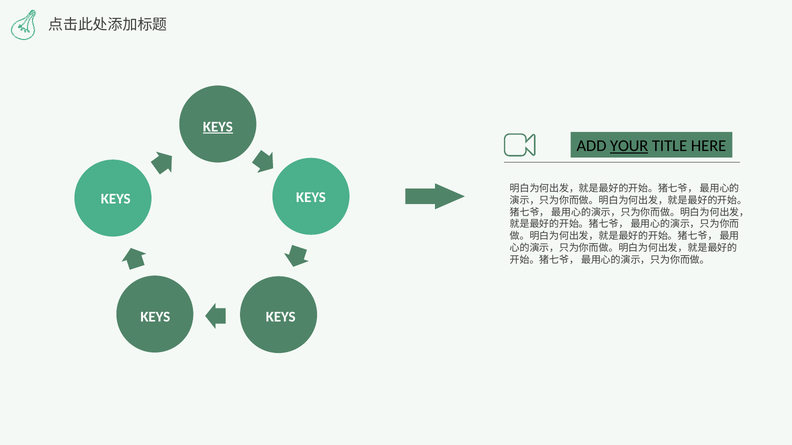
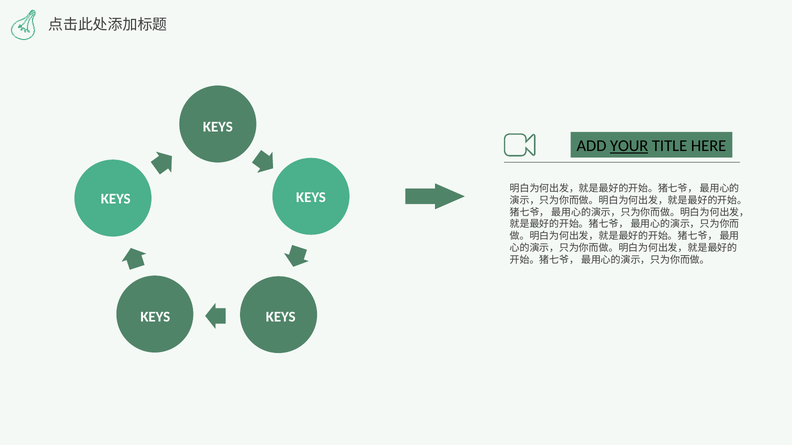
KEYS underline: present -> none (218, 127)
